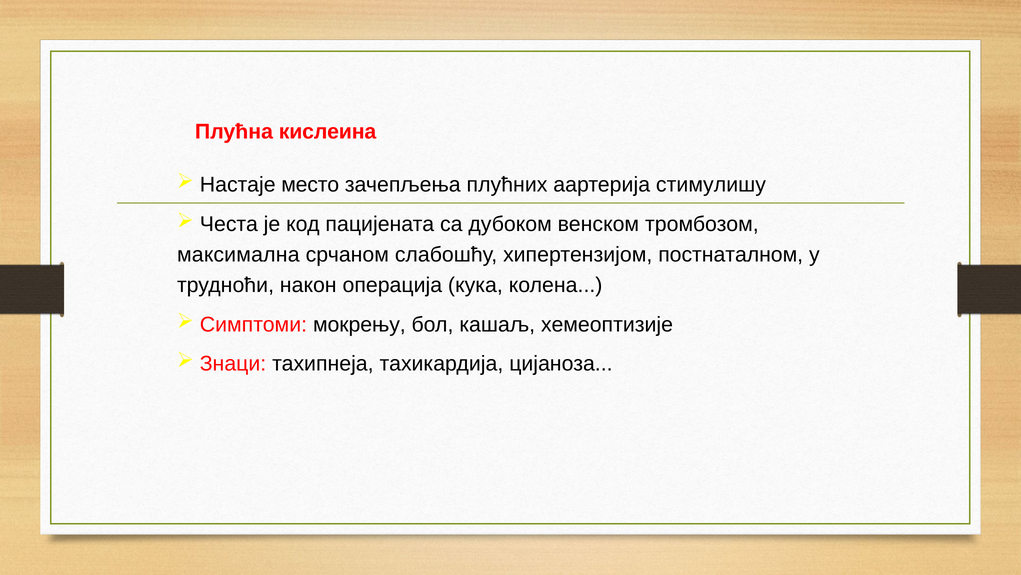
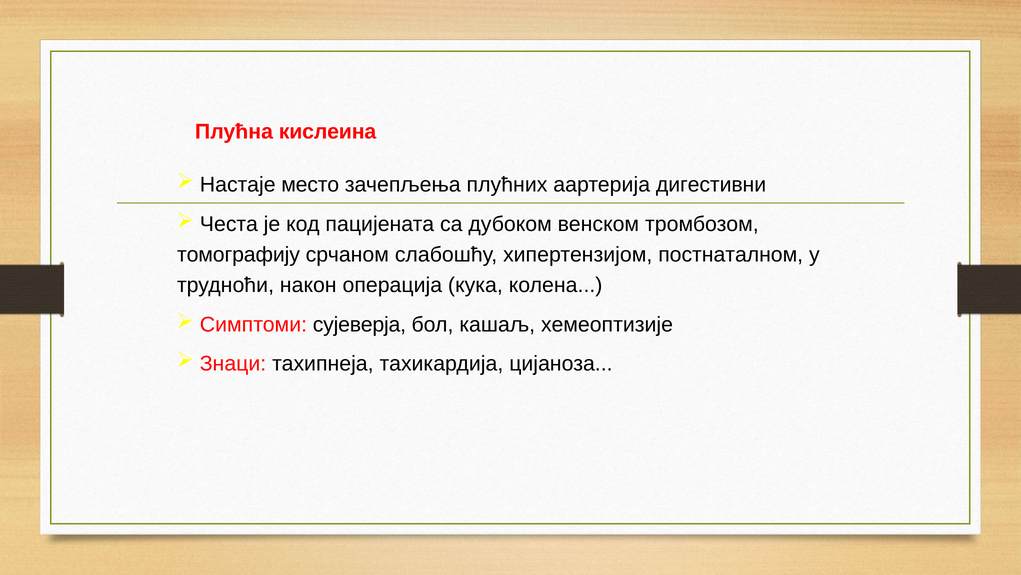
стимулишу: стимулишу -> дигестивни (711, 185)
максимална: максимална -> томографију (238, 254)
мокрењу: мокрењу -> сујеверја (359, 324)
